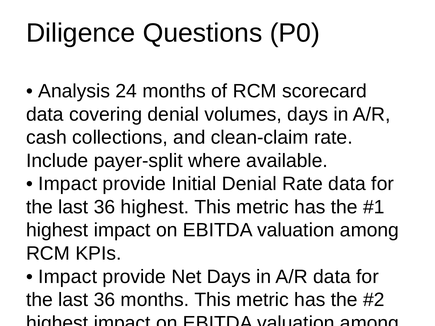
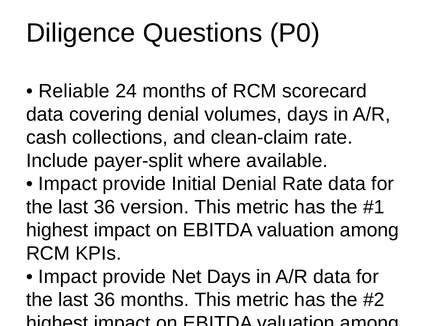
Analysis: Analysis -> Reliable (74, 91)
36 highest: highest -> version (155, 207)
